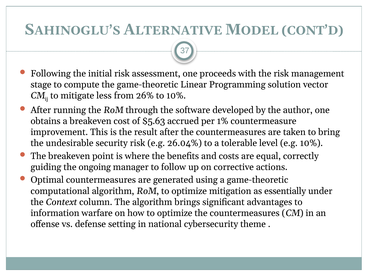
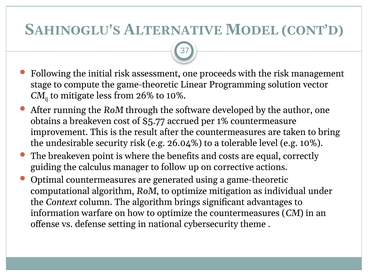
$5.63: $5.63 -> $5.77 (154, 121)
ongoing: ongoing -> calculus (95, 167)
essentially: essentially -> individual (285, 191)
